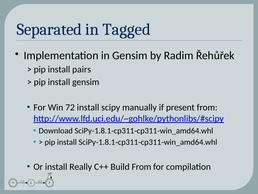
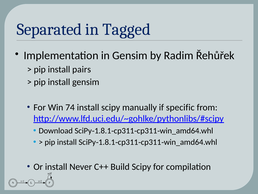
72: 72 -> 74 (70, 107)
present: present -> specific (180, 107)
Really: Really -> Never (81, 166)
Build From: From -> Scipy (141, 166)
